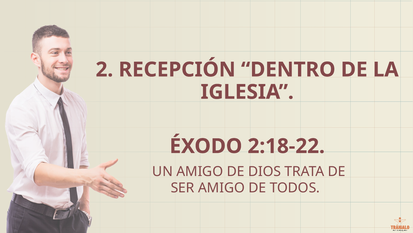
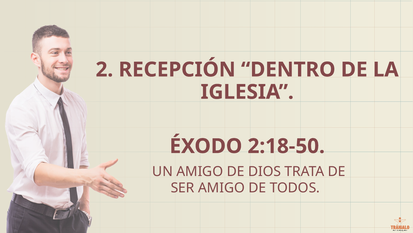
2:18-22: 2:18-22 -> 2:18-50 (286, 146)
